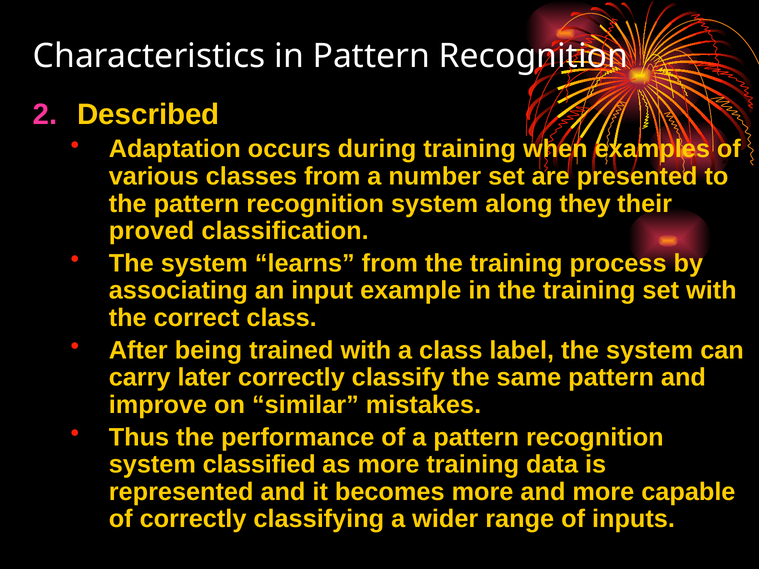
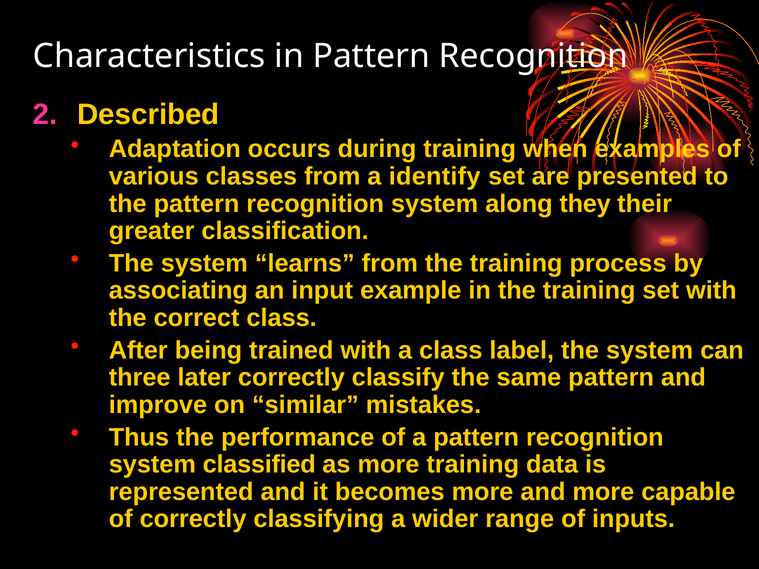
number: number -> identify (435, 176)
proved: proved -> greater (152, 231)
carry: carry -> three (140, 378)
